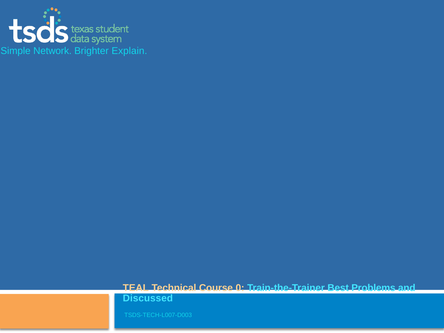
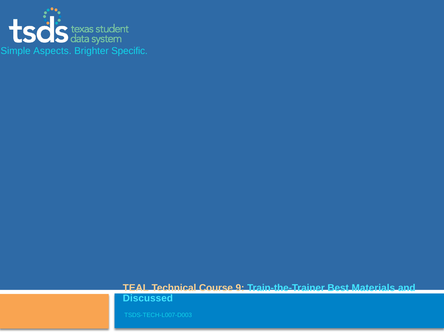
Network: Network -> Aspects (52, 51)
Explain: Explain -> Specific (129, 51)
0: 0 -> 9 (240, 288)
Problems: Problems -> Materials (373, 288)
